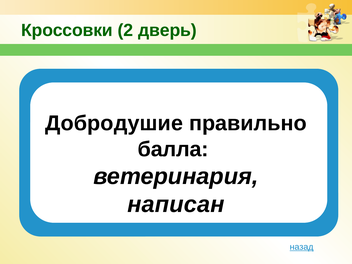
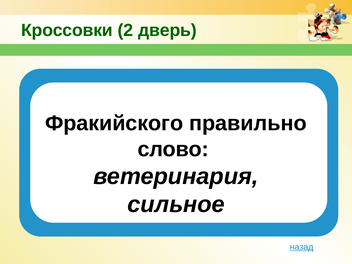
Добродушие: Добродушие -> Фракийского (114, 123)
балла: балла -> слово (173, 149)
написан: написан -> сильное (176, 204)
